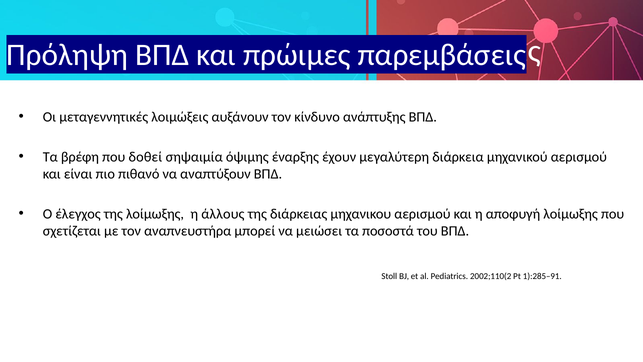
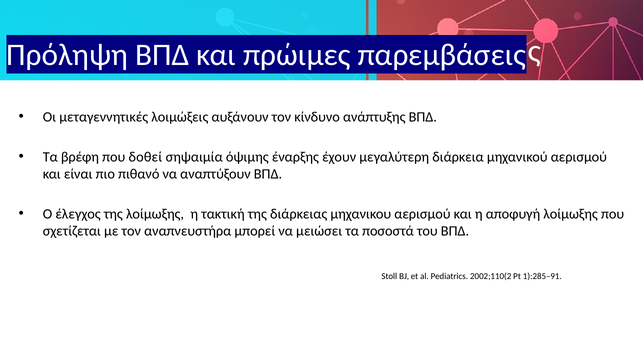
άλλους: άλλους -> τακτική (223, 214)
